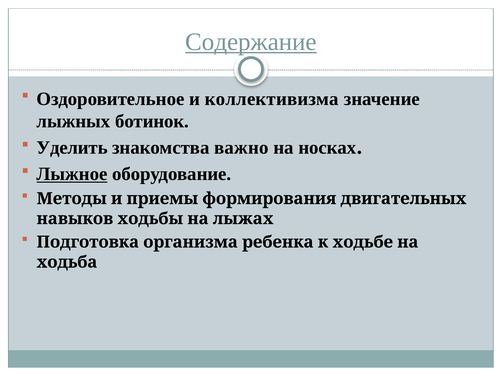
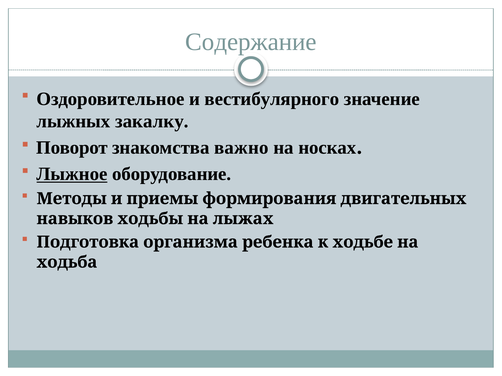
Содержание underline: present -> none (251, 42)
коллективизма: коллективизма -> вестибулярного (272, 99)
ботинок: ботинок -> закалку (152, 122)
Уделить: Уделить -> Поворот (72, 148)
